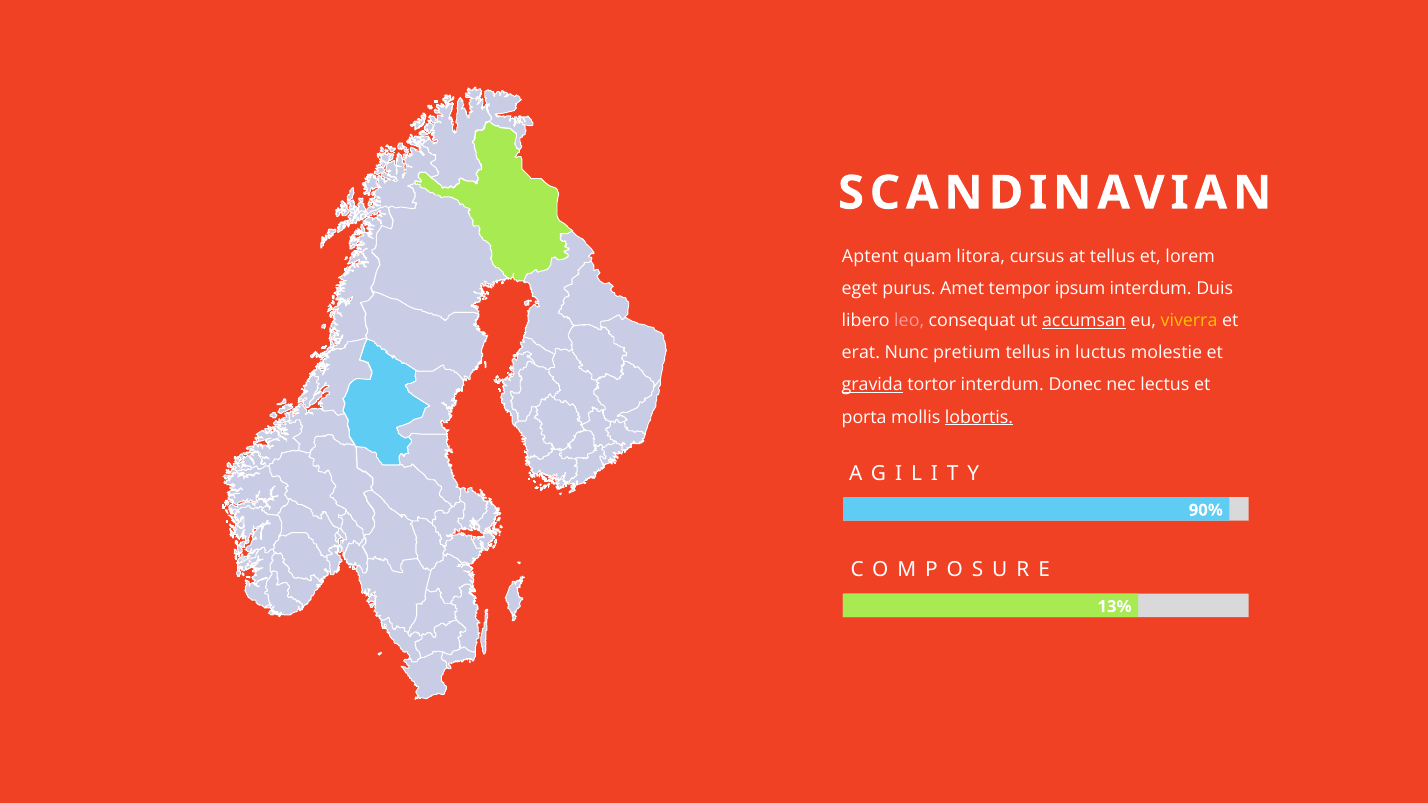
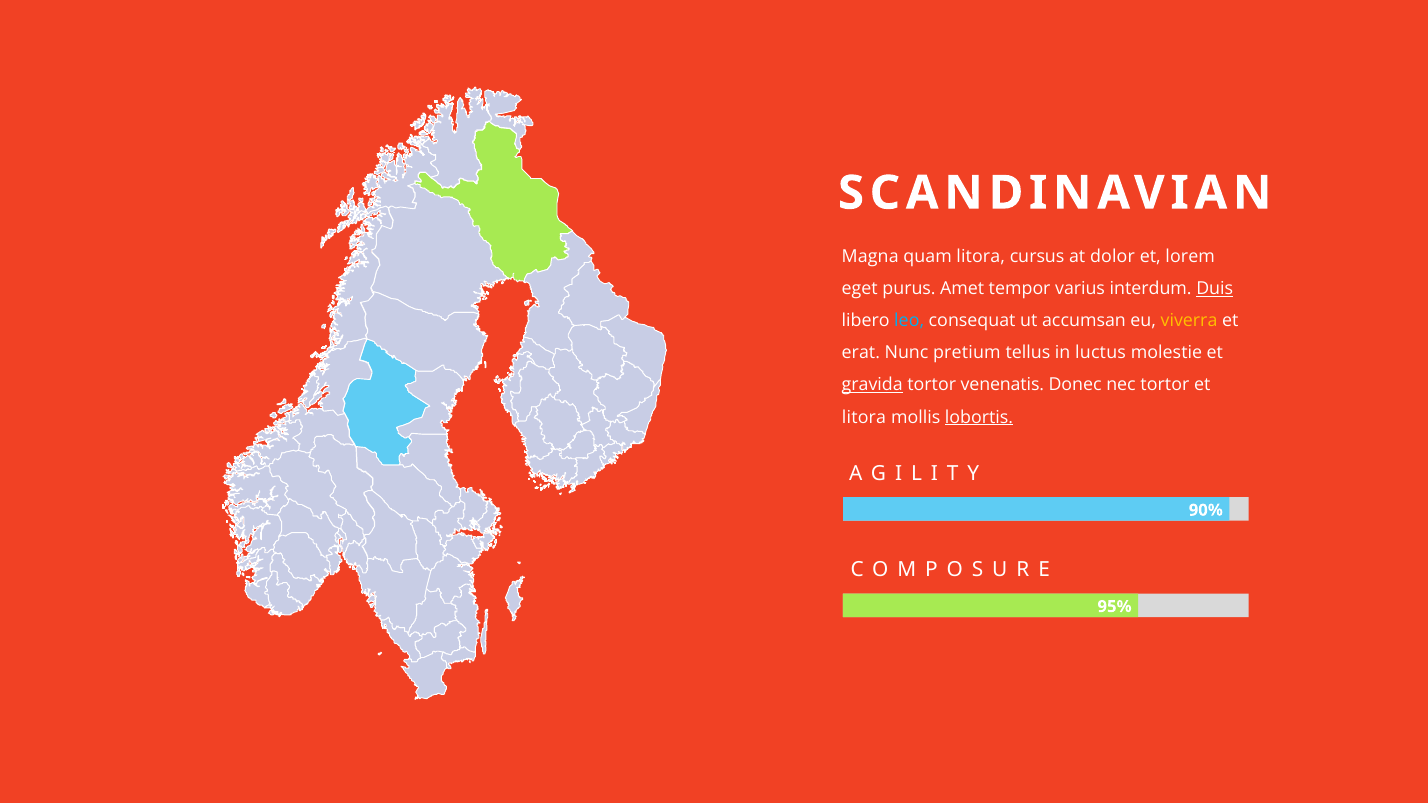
Aptent: Aptent -> Magna (870, 257)
at tellus: tellus -> dolor (1112, 257)
ipsum: ipsum -> varius (1080, 289)
Duis underline: none -> present (1215, 289)
leo colour: pink -> light blue (909, 321)
accumsan underline: present -> none (1084, 321)
tortor interdum: interdum -> venenatis (1002, 385)
nec lectus: lectus -> tortor (1165, 385)
porta: porta -> litora (864, 417)
13%: 13% -> 95% (1115, 607)
